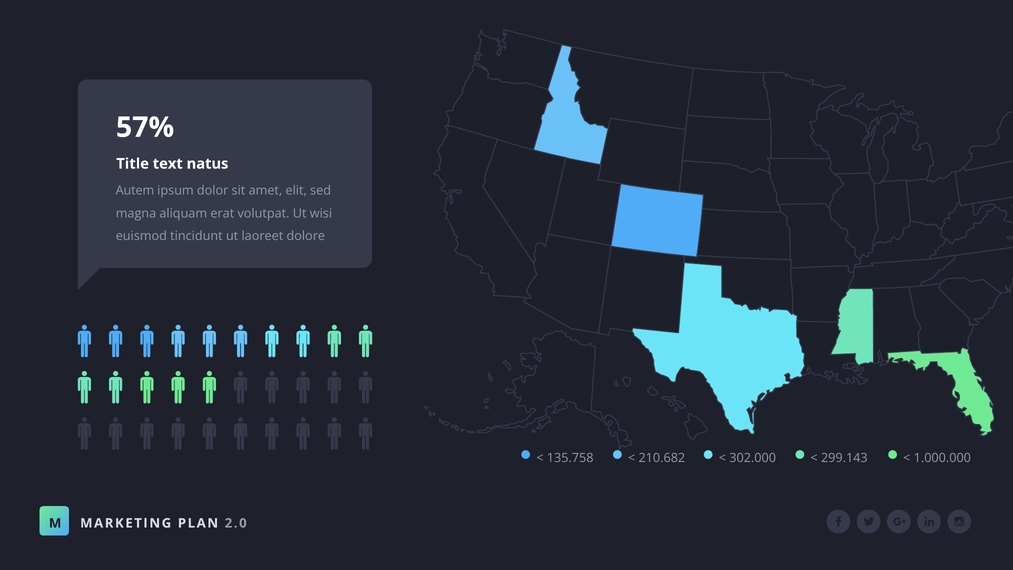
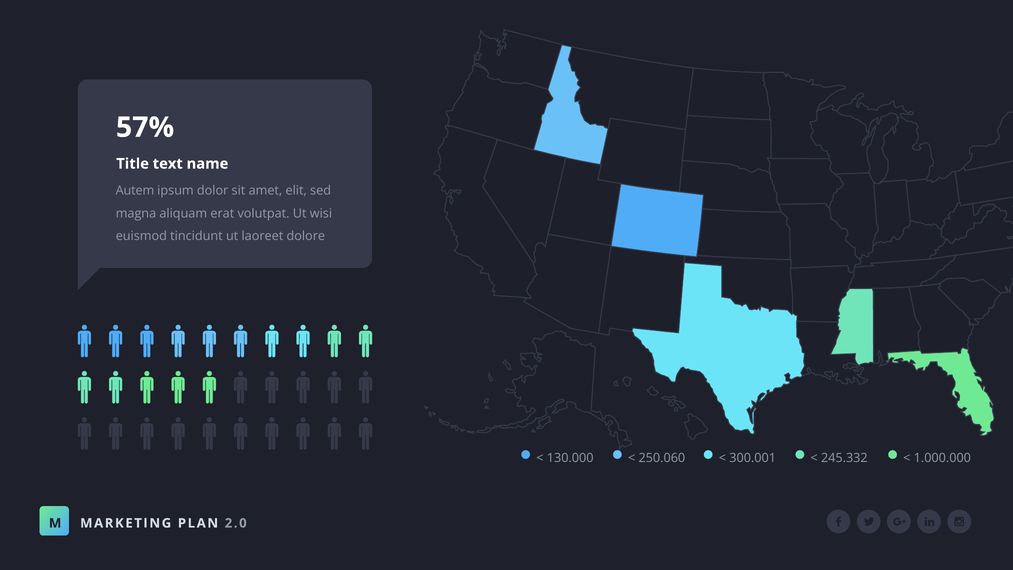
natus: natus -> name (207, 164)
135.758: 135.758 -> 130.000 (570, 458)
210.682: 210.682 -> 250.060 (662, 458)
302.000: 302.000 -> 300.001 (753, 458)
299.143: 299.143 -> 245.332 (844, 458)
